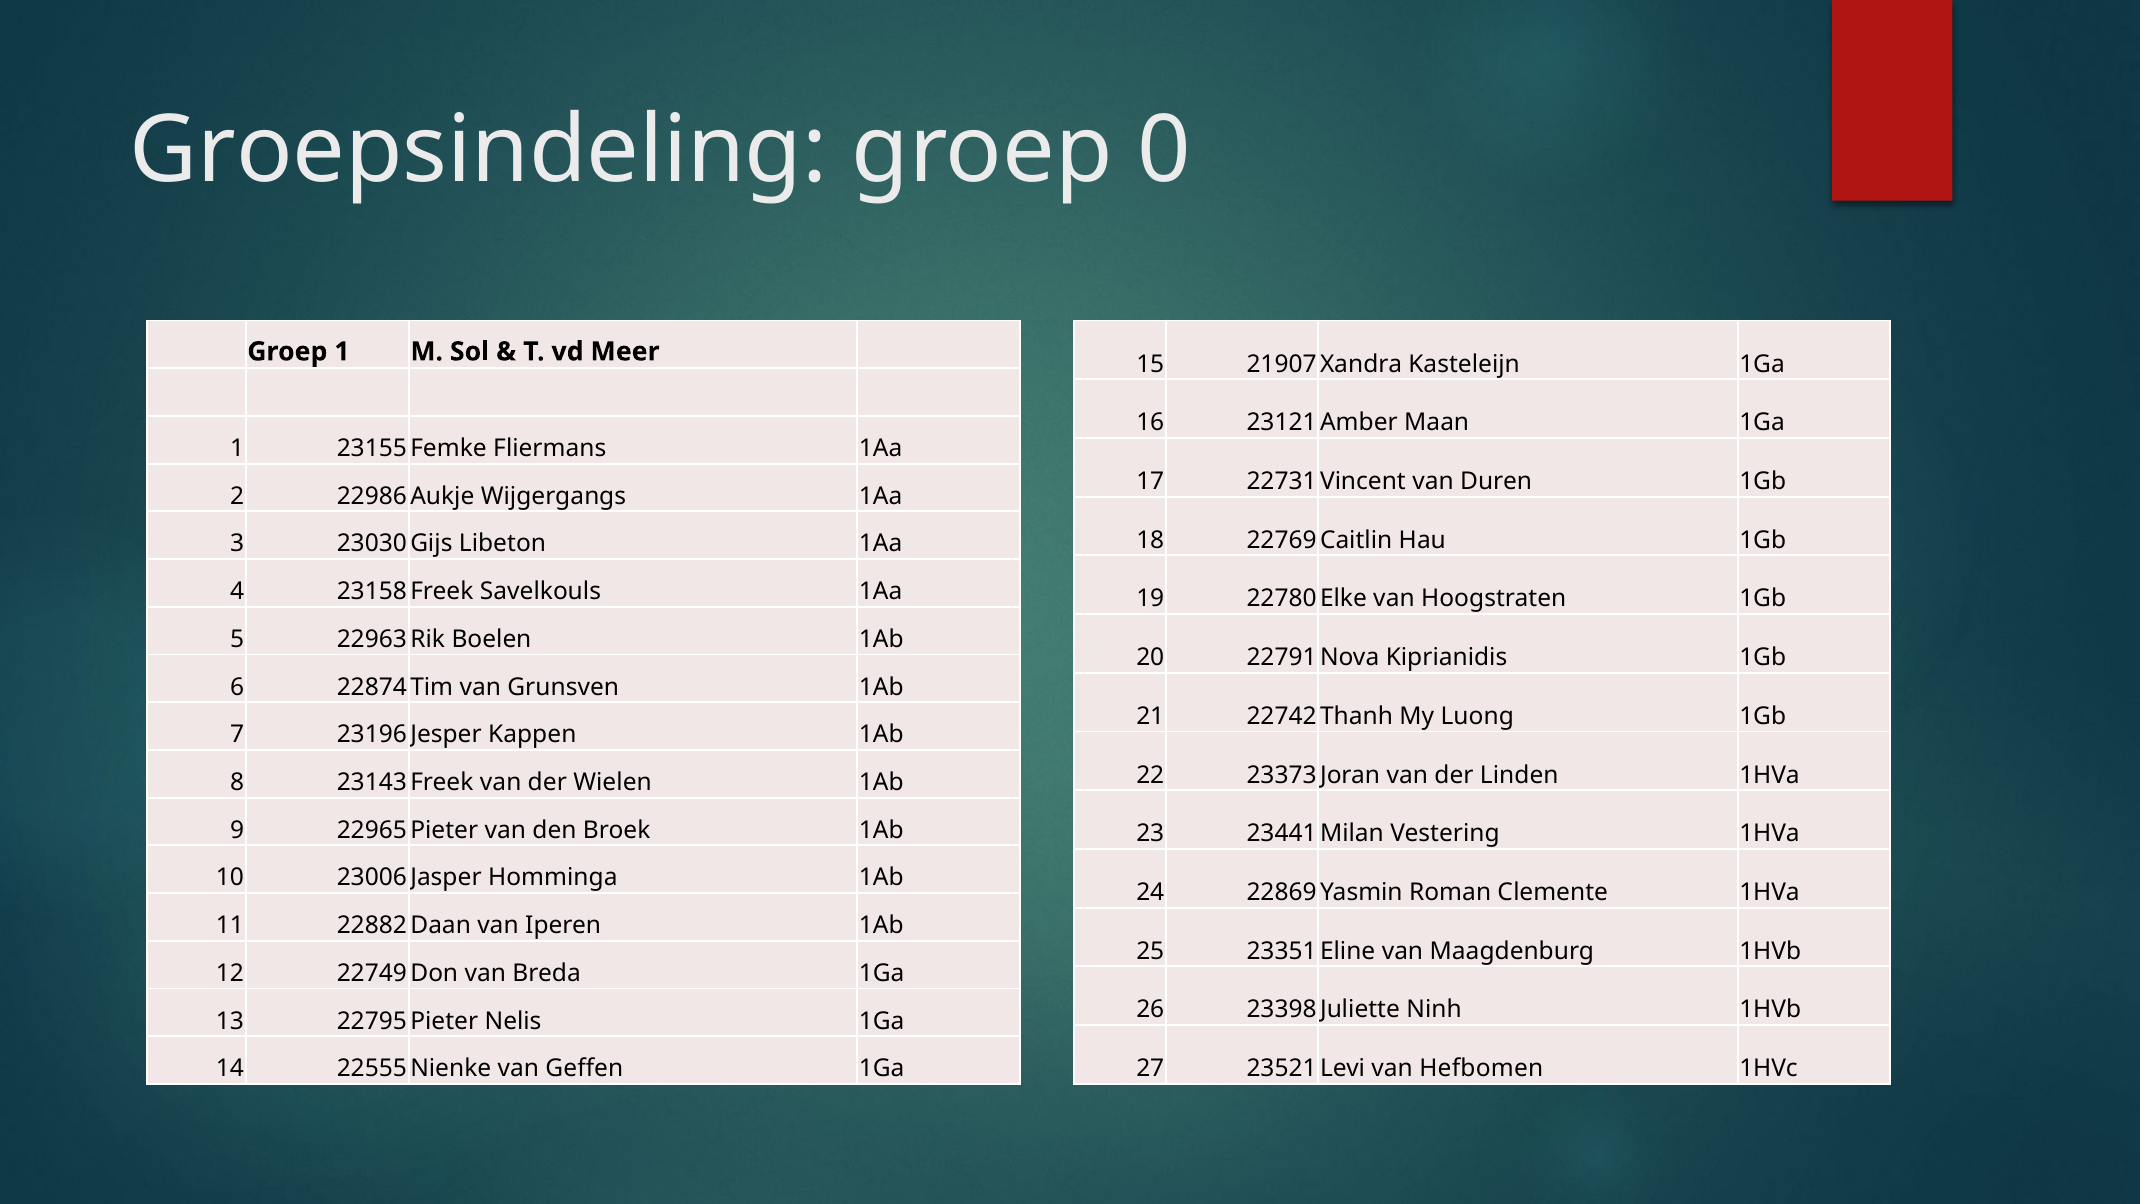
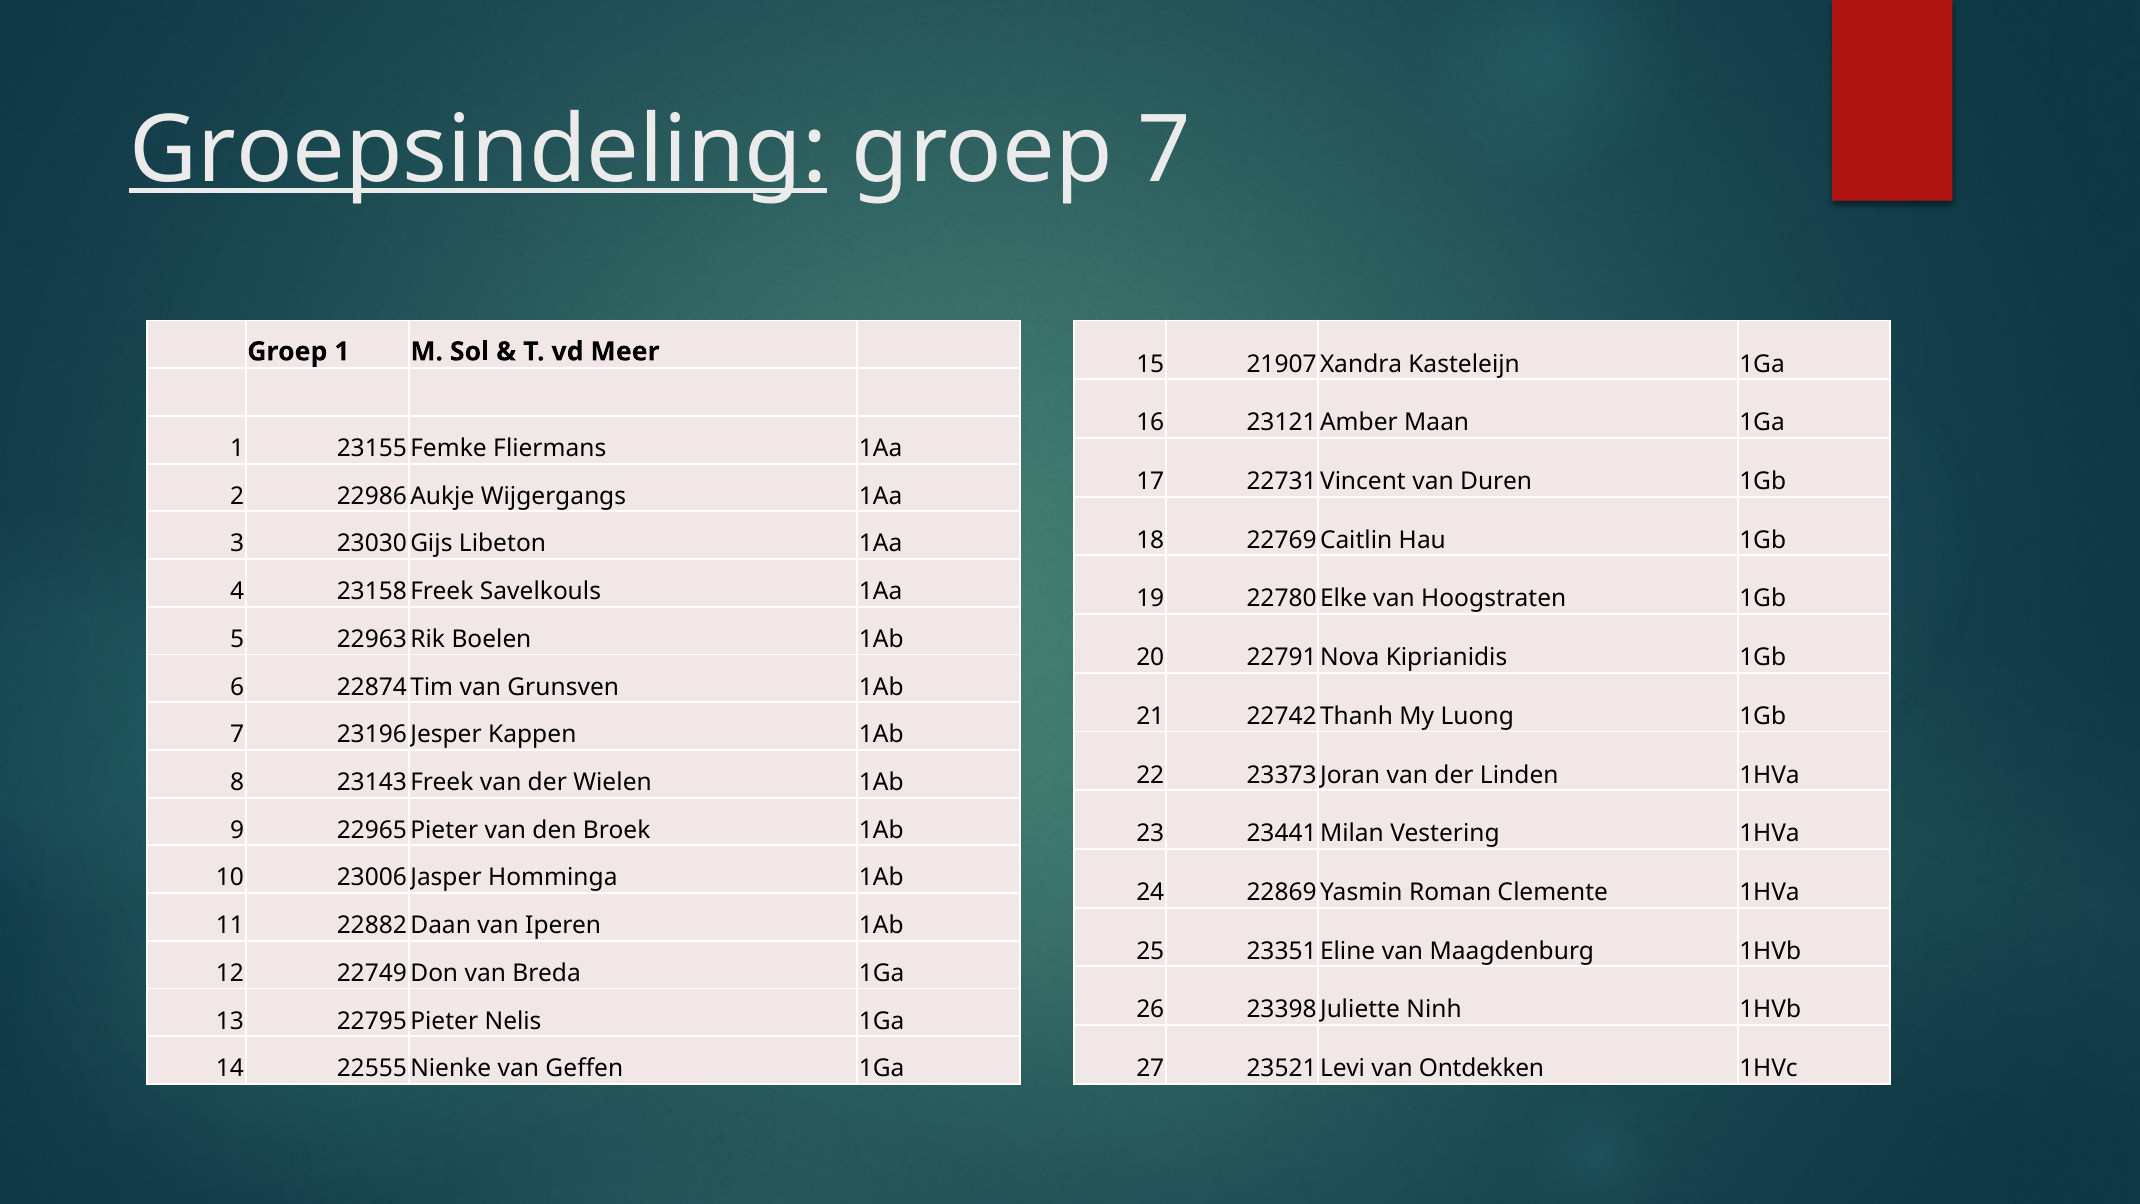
Groepsindeling underline: none -> present (478, 150)
groep 0: 0 -> 7 (1164, 150)
Hefbomen: Hefbomen -> Ontdekken (1481, 1068)
